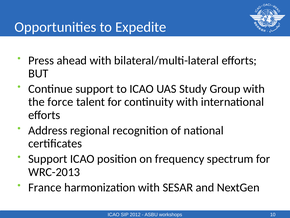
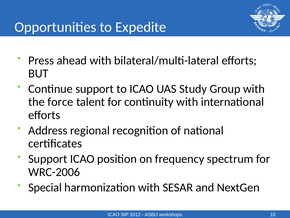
WRC-2013: WRC-2013 -> WRC-2006 (54, 172)
France: France -> Special (45, 187)
